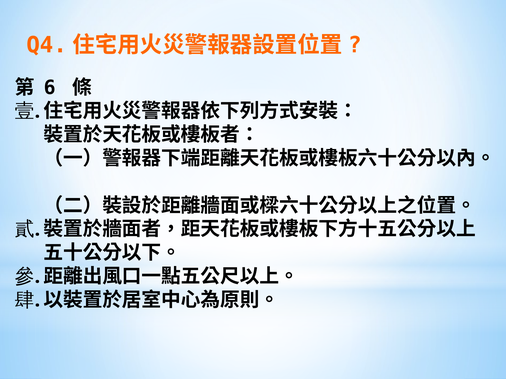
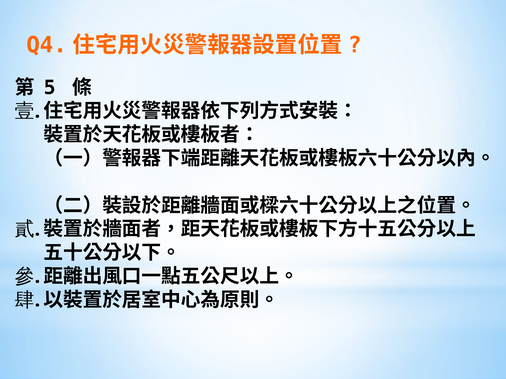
6: 6 -> 5 (50, 88)
